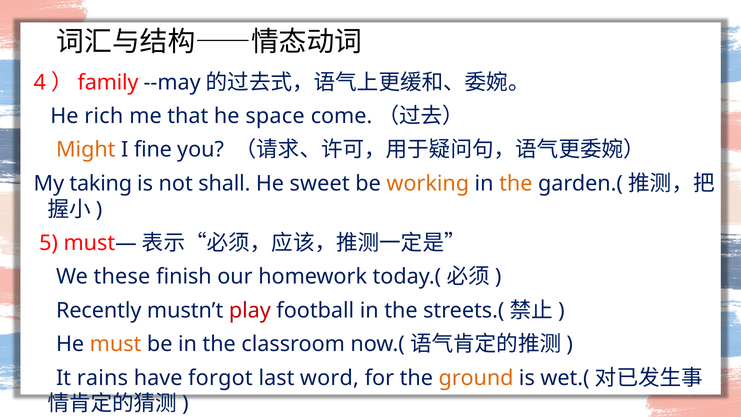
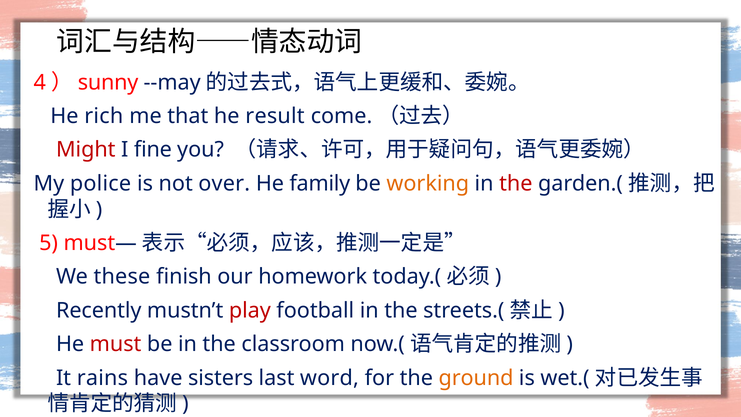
family: family -> sunny (108, 82)
space: space -> result (275, 116)
Might colour: orange -> red (86, 150)
taking: taking -> police (101, 183)
shall: shall -> over (224, 183)
sweet: sweet -> family (320, 183)
the colour: orange -> red (516, 183)
must colour: orange -> red (116, 344)
forgot: forgot -> sisters (221, 378)
